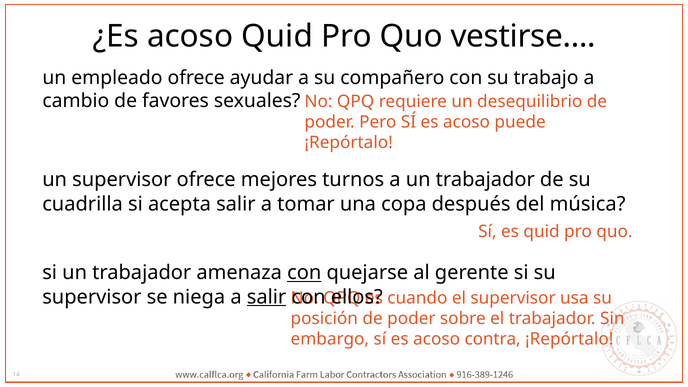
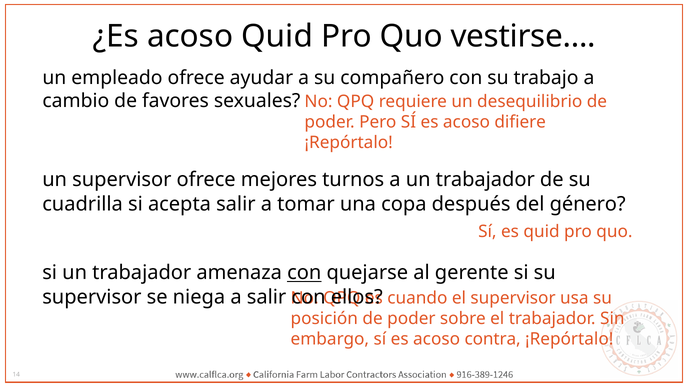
puede: puede -> difiere (520, 122)
música: música -> género (588, 204)
salir underline: present -> none (267, 297)
